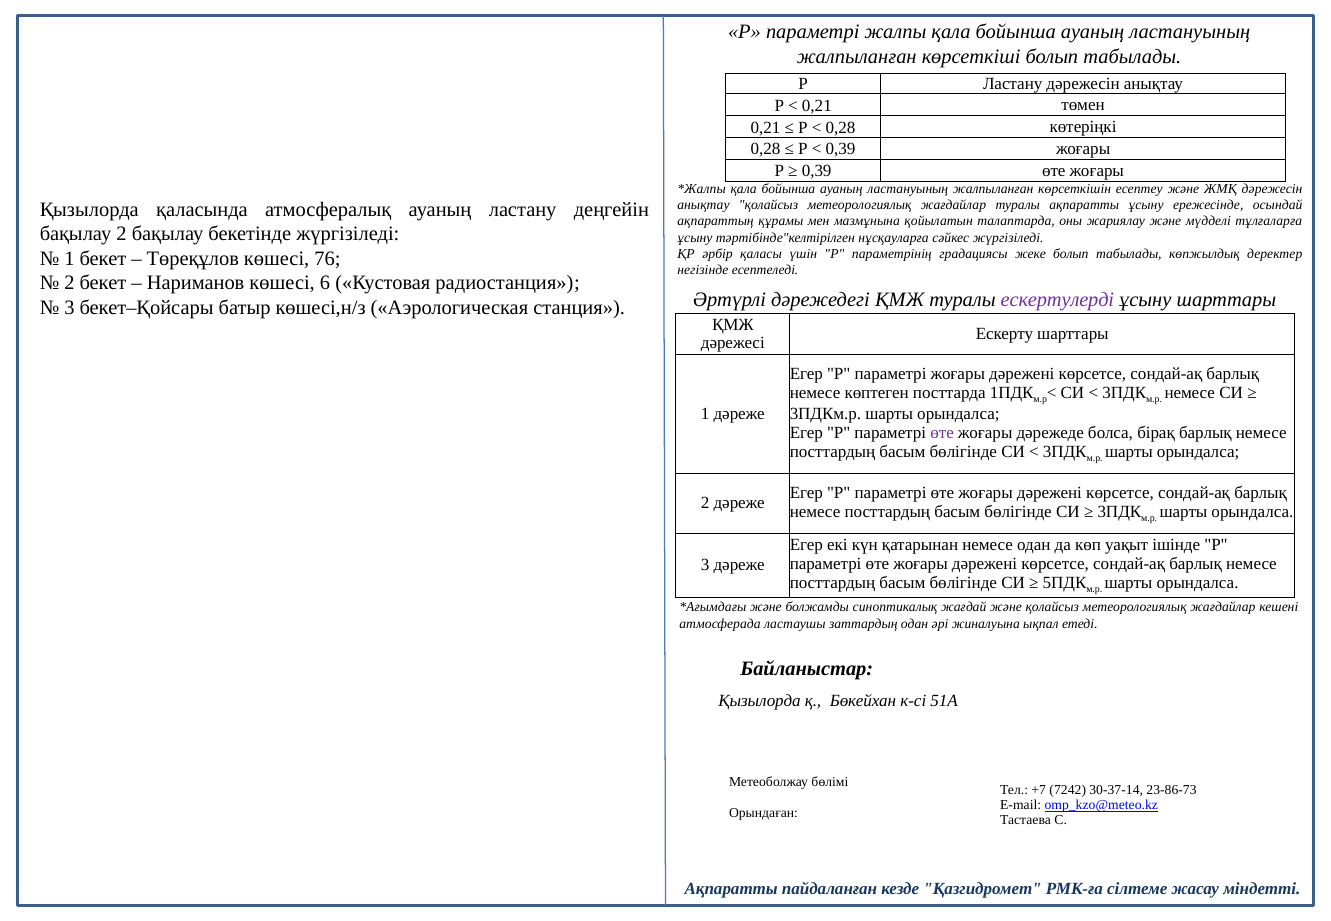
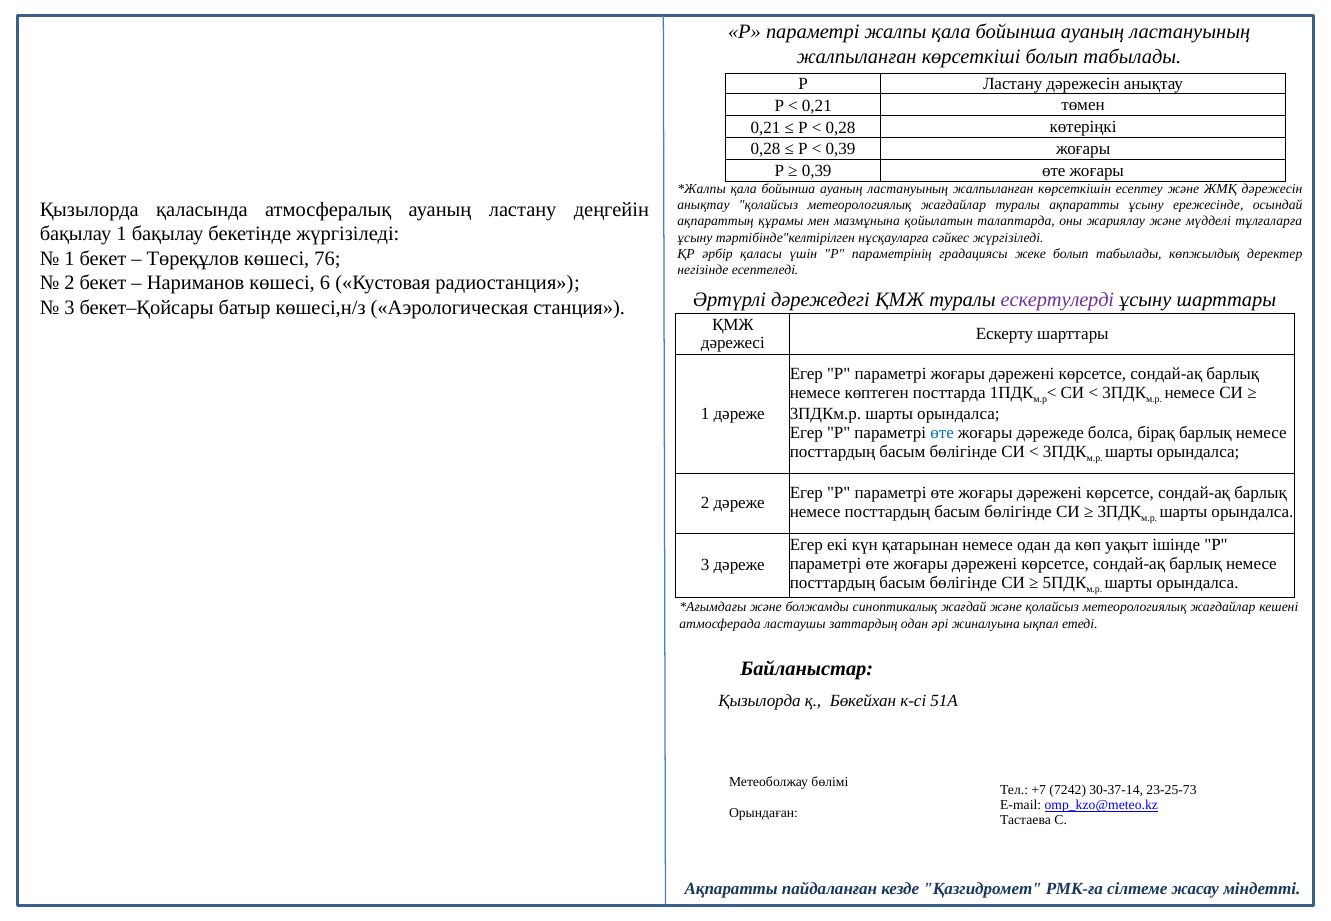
бақылау 2: 2 -> 1 (122, 234)
өте colour: purple -> blue (942, 433)
23-86-73: 23-86-73 -> 23-25-73 (1172, 790)
